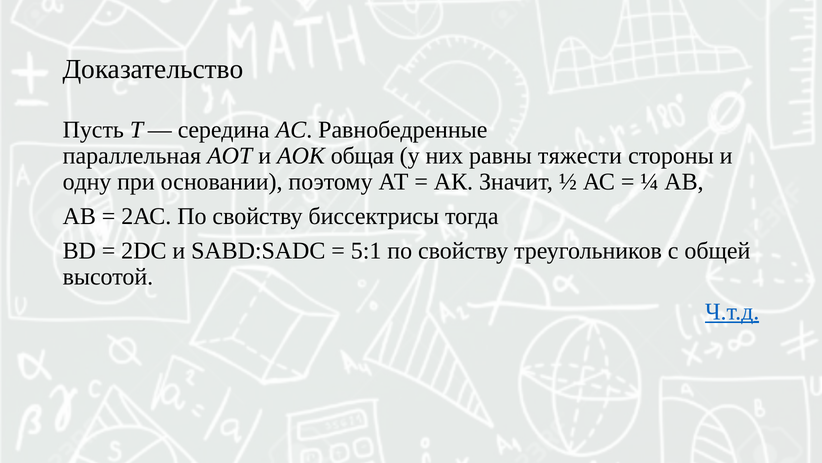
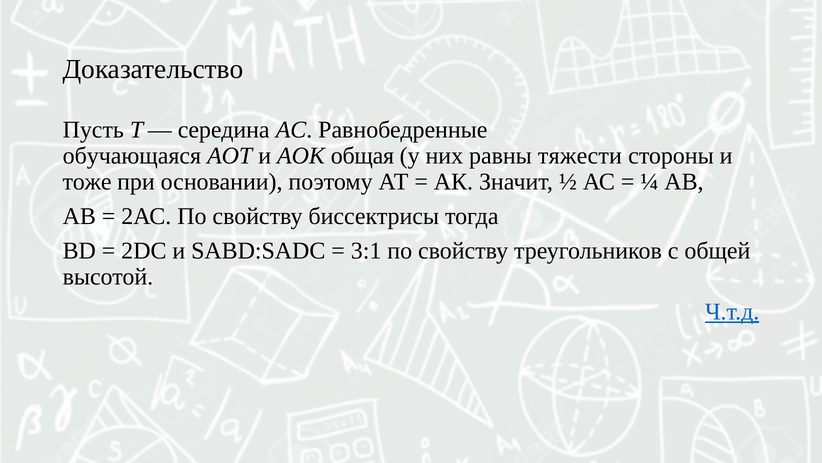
параллельная: параллельная -> обучающаяся (132, 156)
одну: одну -> тоже (87, 182)
5:1: 5:1 -> 3:1 (366, 251)
